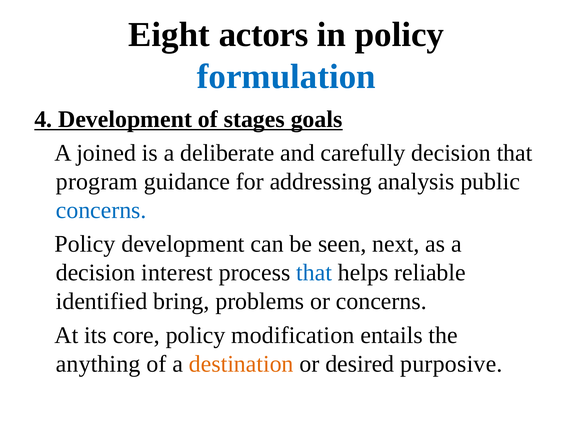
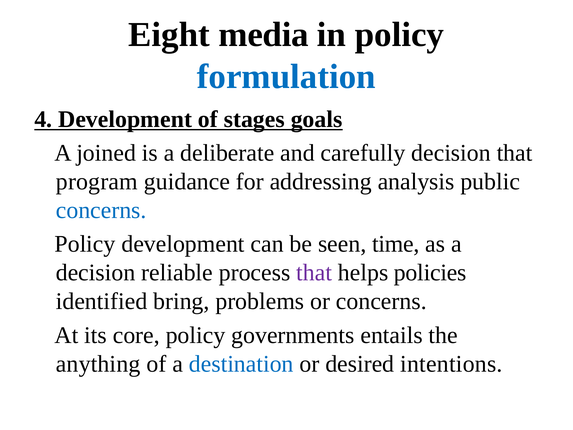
actors: actors -> media (264, 34)
next: next -> time (396, 244)
interest: interest -> reliable (177, 273)
that colour: blue -> purple (314, 273)
reliable: reliable -> policies (430, 273)
modification: modification -> governments (293, 335)
destination colour: orange -> blue (241, 364)
purposive: purposive -> intentions (451, 364)
